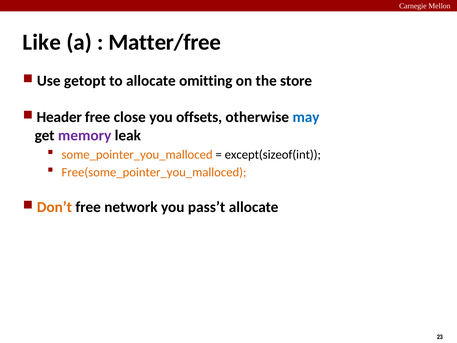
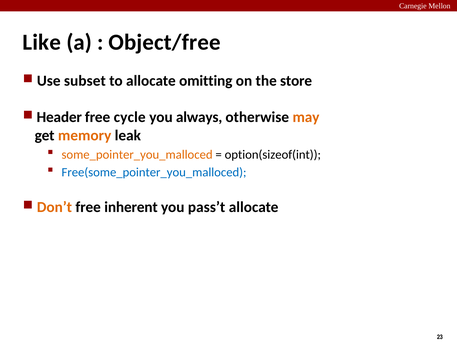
Matter/free: Matter/free -> Object/free (165, 42)
getopt: getopt -> subset (85, 81)
close: close -> cycle (130, 117)
offsets: offsets -> always (199, 117)
may colour: blue -> orange (306, 117)
memory colour: purple -> orange (85, 135)
except(sizeof(int: except(sizeof(int -> option(sizeof(int (273, 155)
Free(some_pointer_you_malloced colour: orange -> blue (154, 172)
network: network -> inherent (131, 207)
